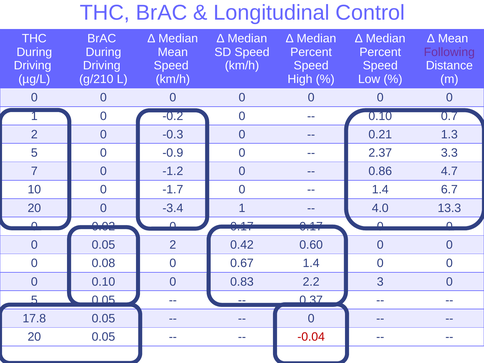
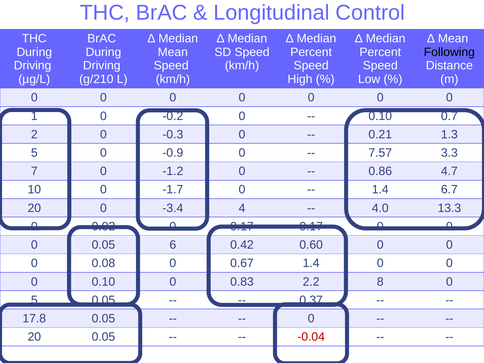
Following colour: purple -> black (449, 52)
2.37: 2.37 -> 7.57 (380, 153)
-3.4 1: 1 -> 4 (242, 208)
0.05 2: 2 -> 6 (173, 245)
3: 3 -> 8 (380, 282)
